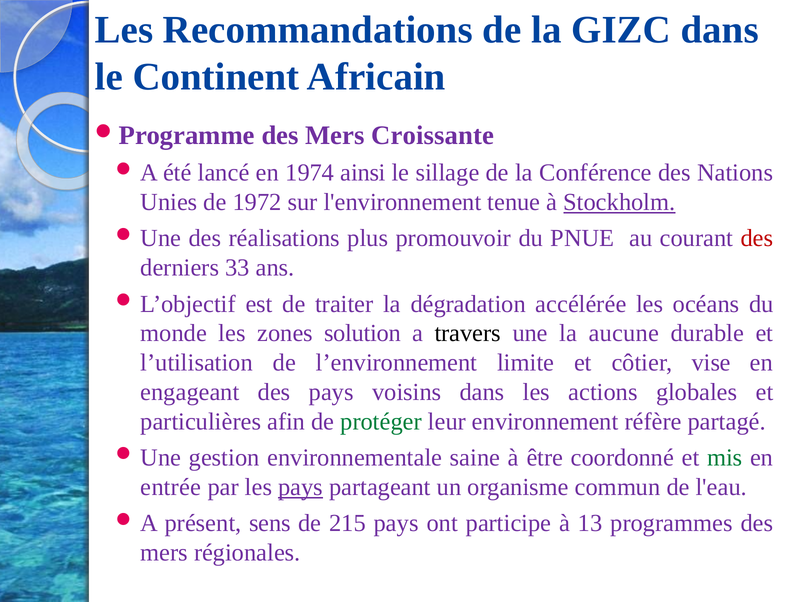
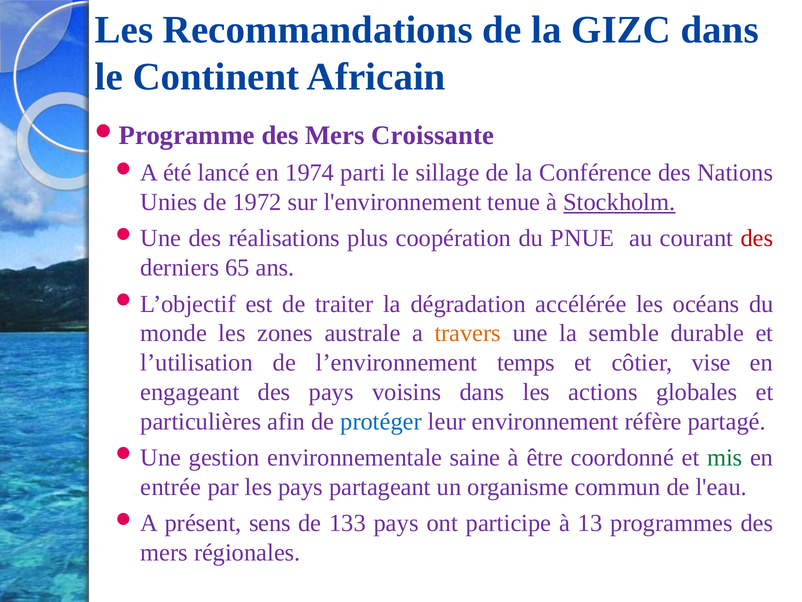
ainsi: ainsi -> parti (363, 173)
promouvoir: promouvoir -> coopération (453, 238)
33: 33 -> 65 (237, 268)
solution: solution -> australe (363, 333)
travers colour: black -> orange (468, 333)
aucune: aucune -> semble (624, 333)
limite: limite -> temps (526, 362)
protéger colour: green -> blue (381, 421)
pays underline: present -> none (301, 487)
215: 215 -> 133 (348, 523)
